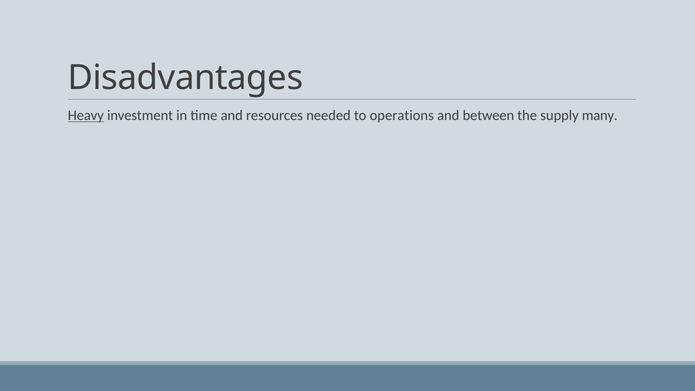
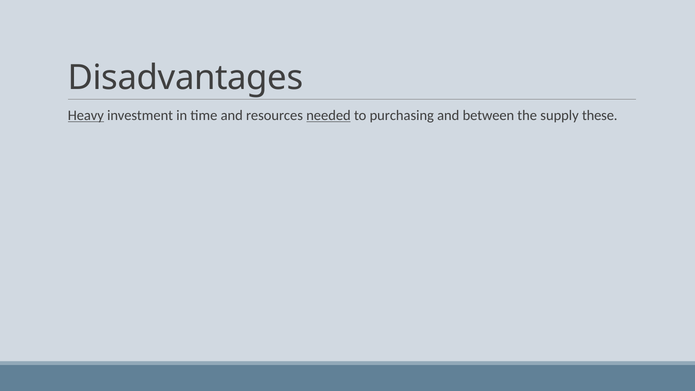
needed underline: none -> present (328, 116)
operations: operations -> purchasing (402, 116)
many: many -> these (600, 116)
